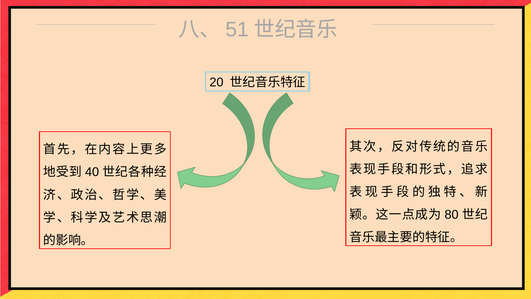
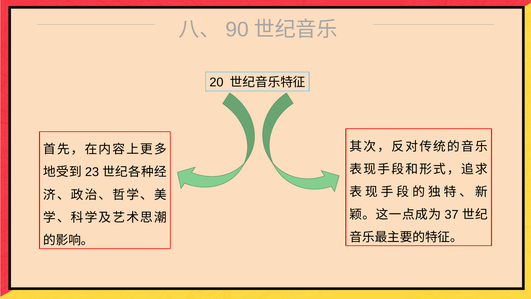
51: 51 -> 90 (237, 30)
40: 40 -> 23 (92, 172)
80: 80 -> 37 (452, 214)
